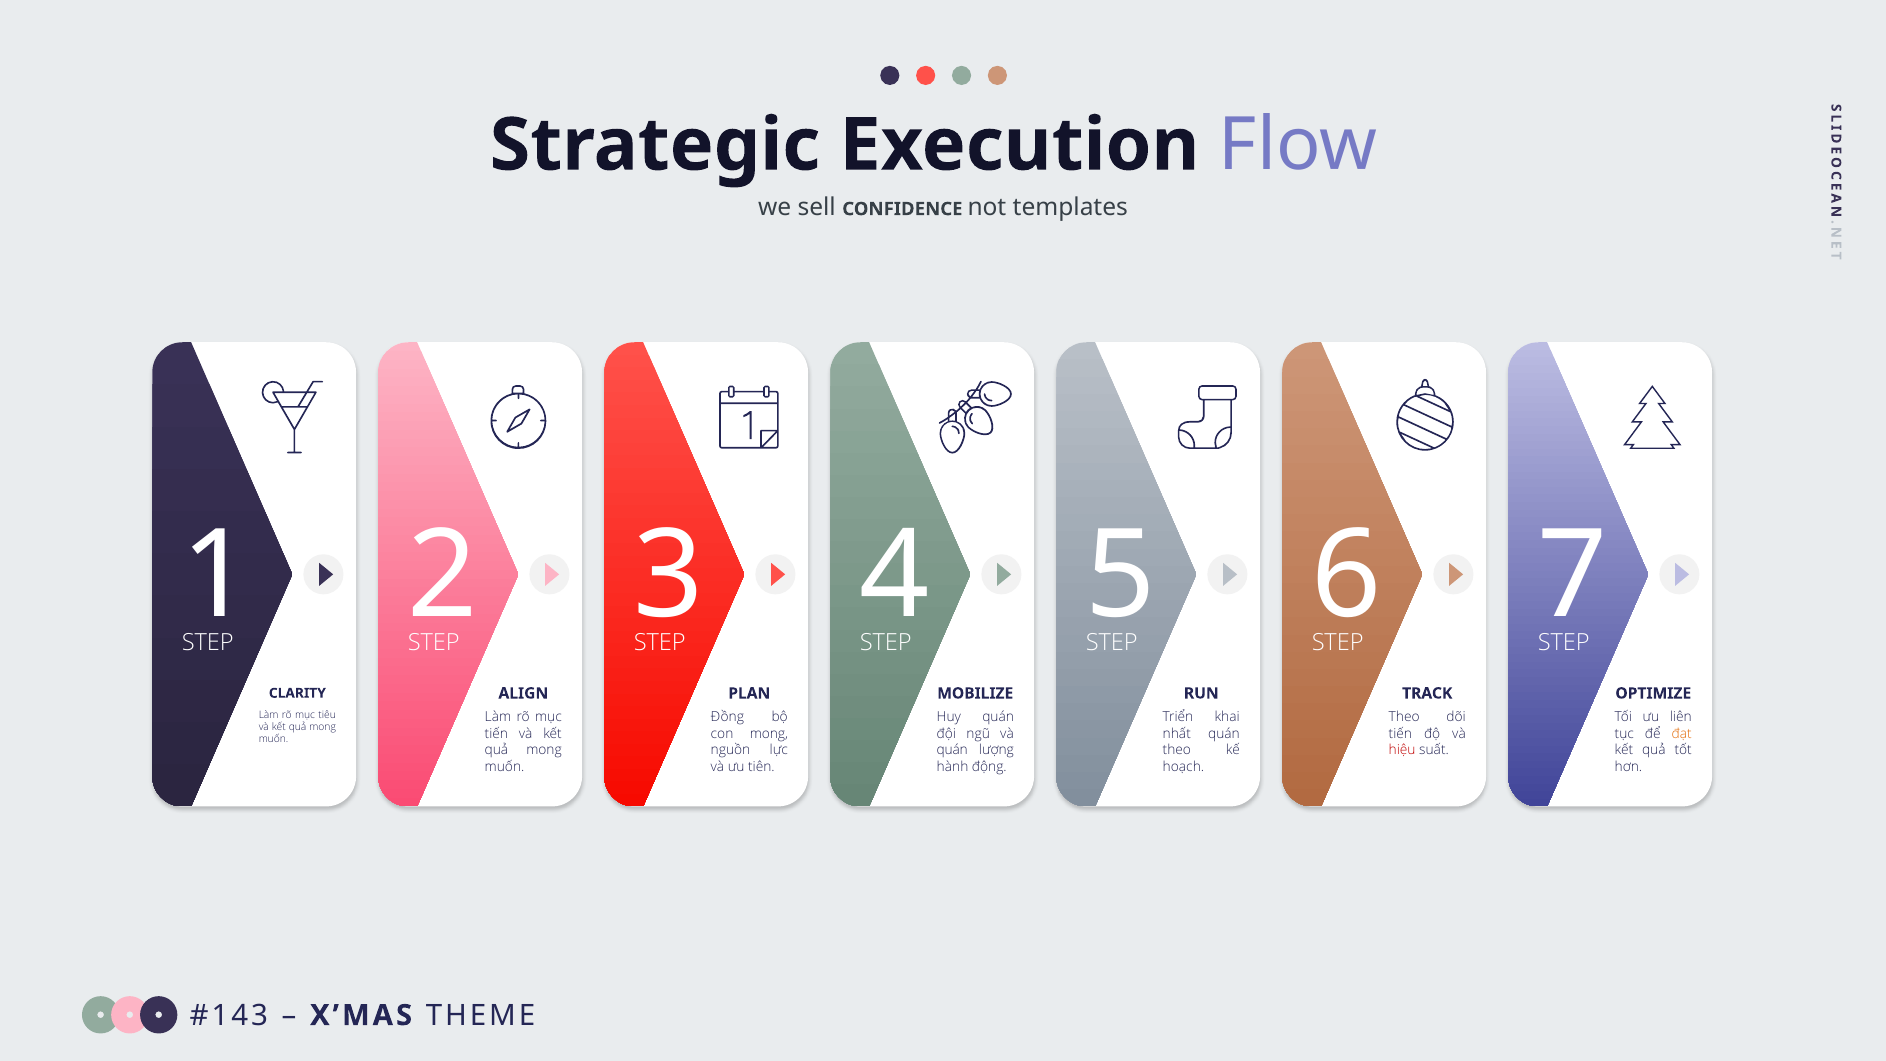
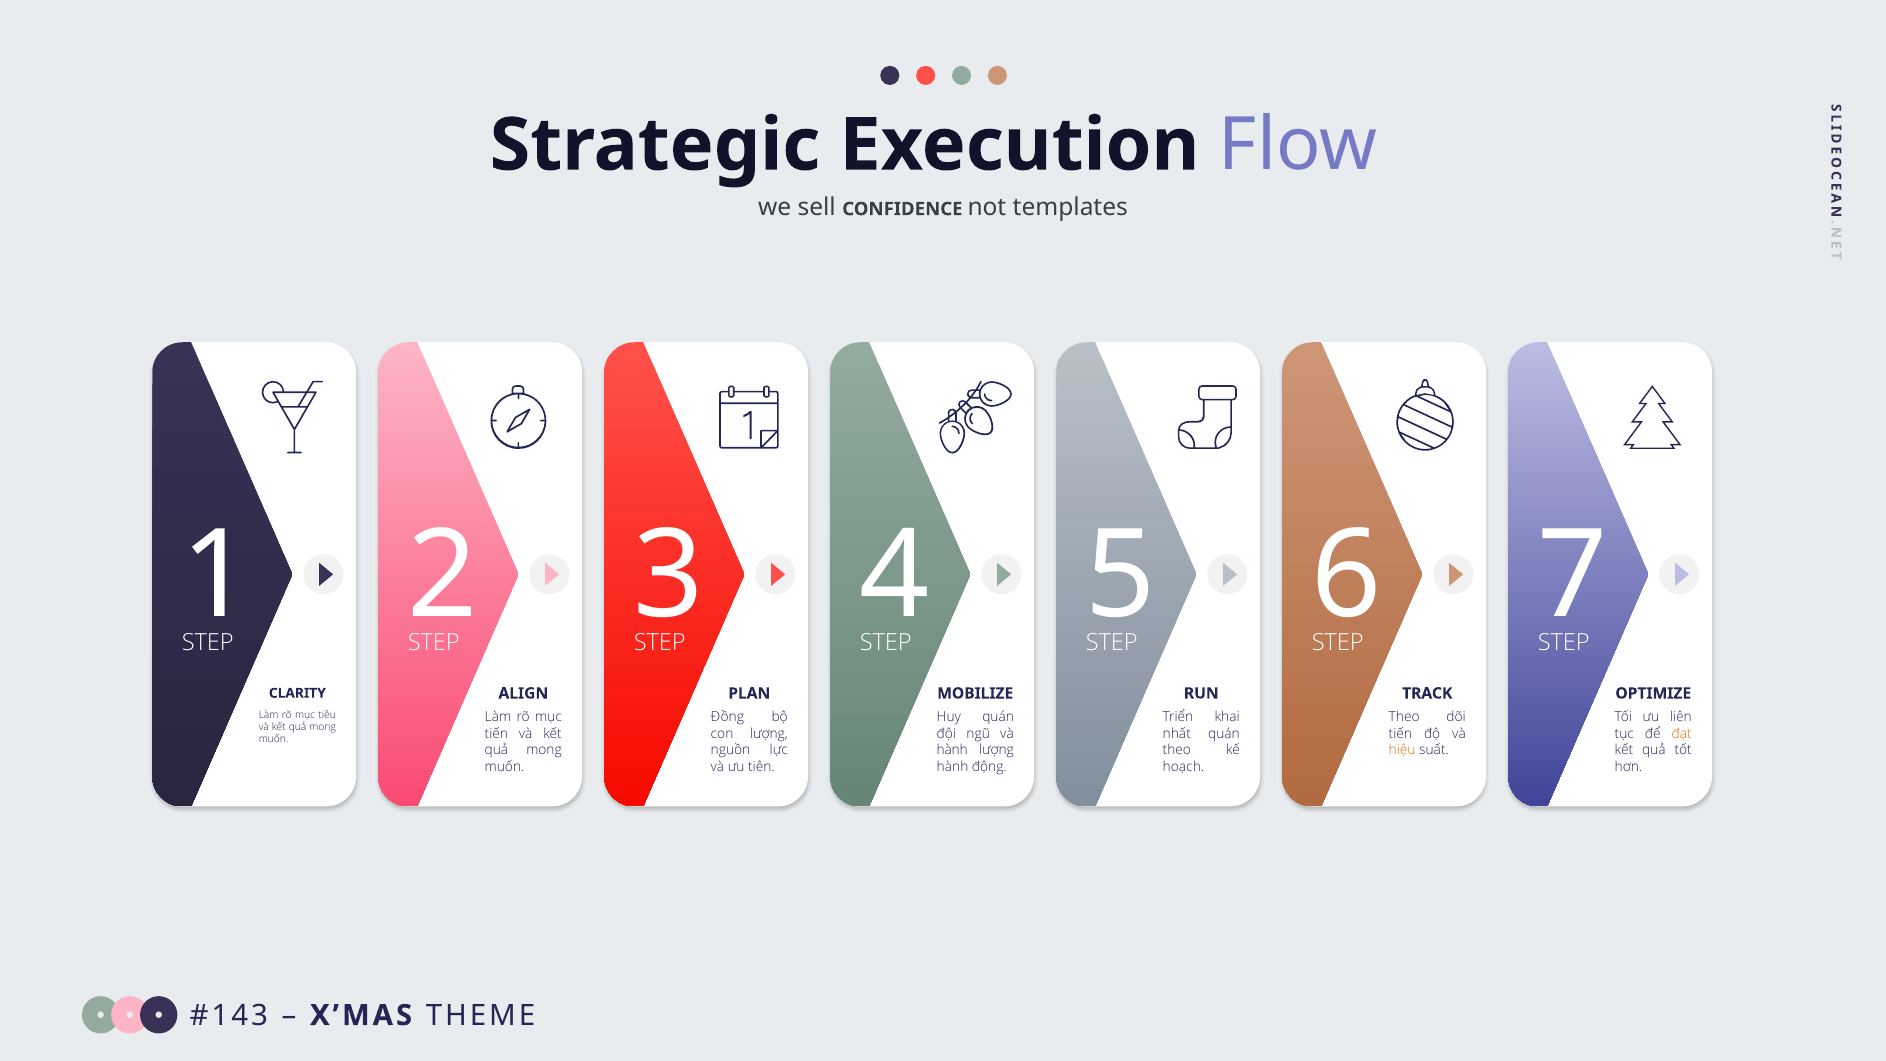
con mong: mong -> lượng (769, 733)
quán: quán -> hành (952, 750)
hiệu colour: red -> orange (1402, 750)
